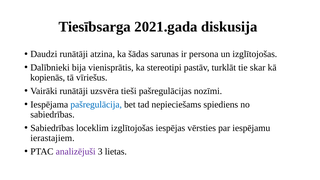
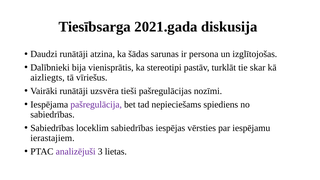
kopienās: kopienās -> aizliegts (48, 78)
pašregulācija colour: blue -> purple (96, 104)
loceklim izglītojošas: izglītojošas -> sabiedrības (132, 128)
